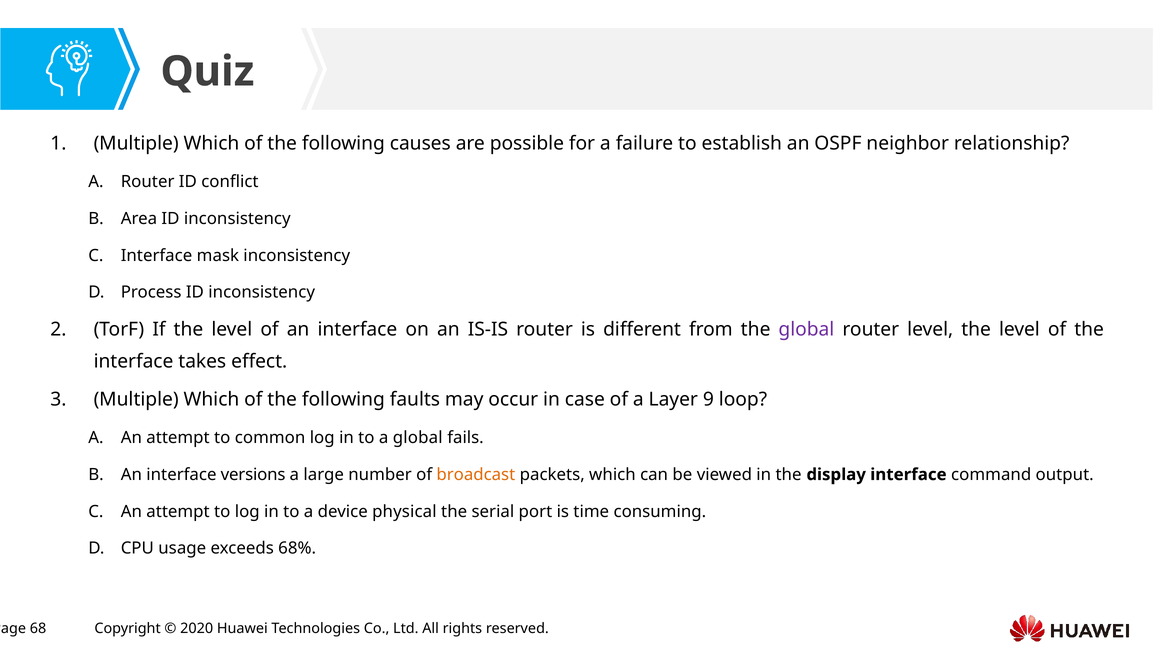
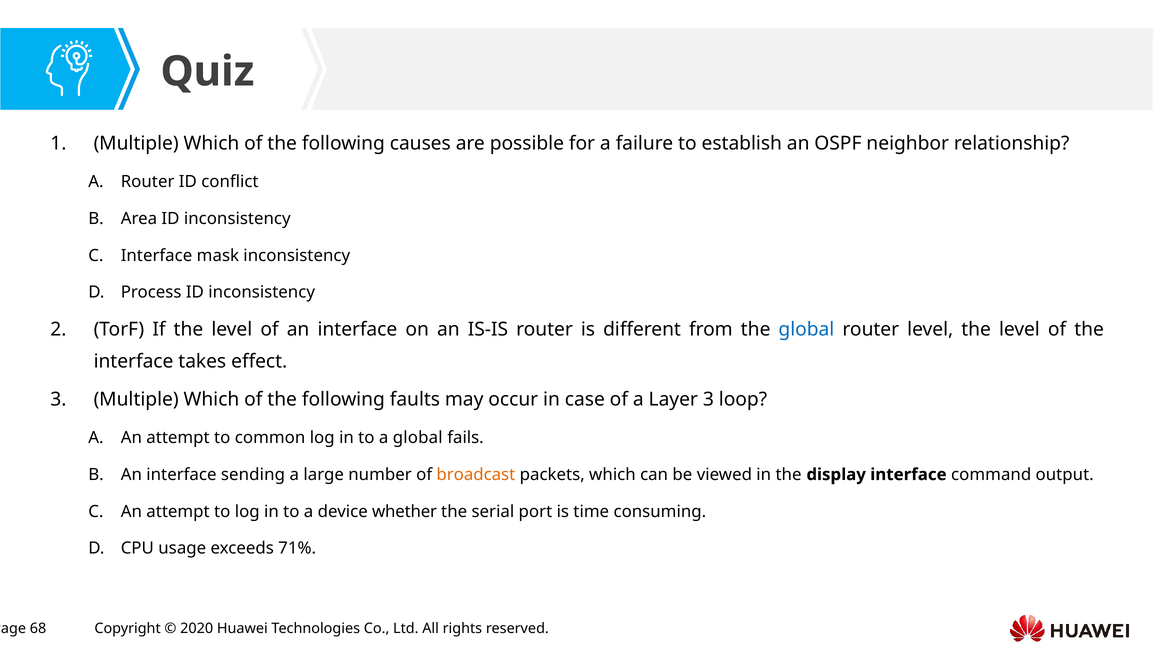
global colour: purple -> blue (806, 329)
Layer 9: 9 -> 3 (708, 400)
versions: versions -> sending (253, 475)
physical: physical -> whether (405, 512)
68%: 68% -> 71% (297, 549)
